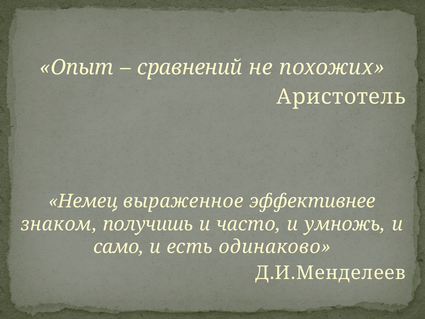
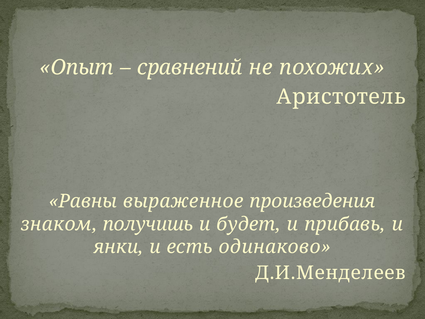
Немец: Немец -> Равны (83, 201)
эффективнее: эффективнее -> произведения (312, 201)
часто: часто -> будет (248, 224)
умножь: умножь -> прибавь (345, 224)
само: само -> янки (118, 247)
